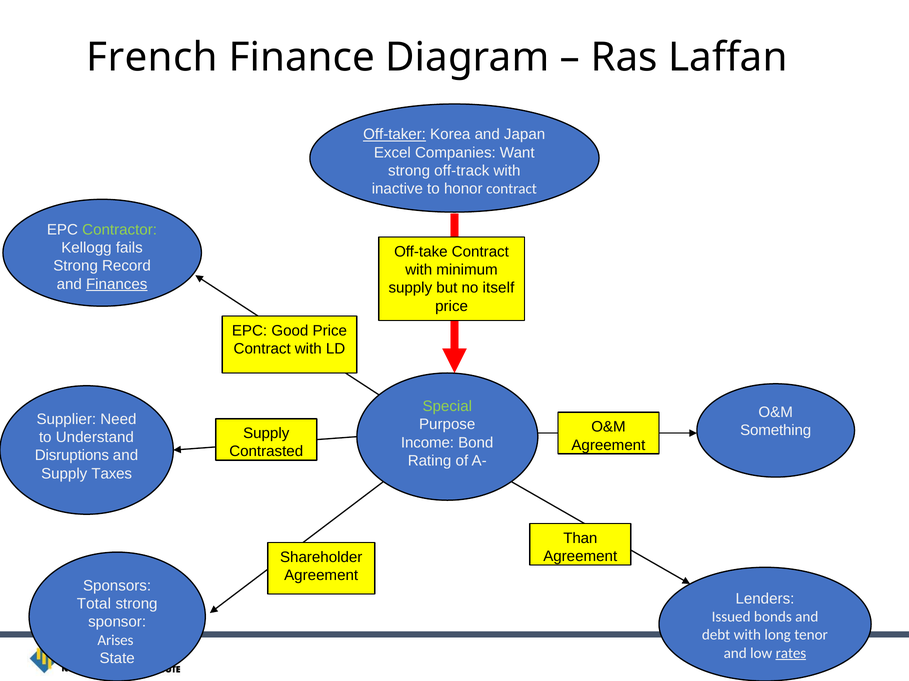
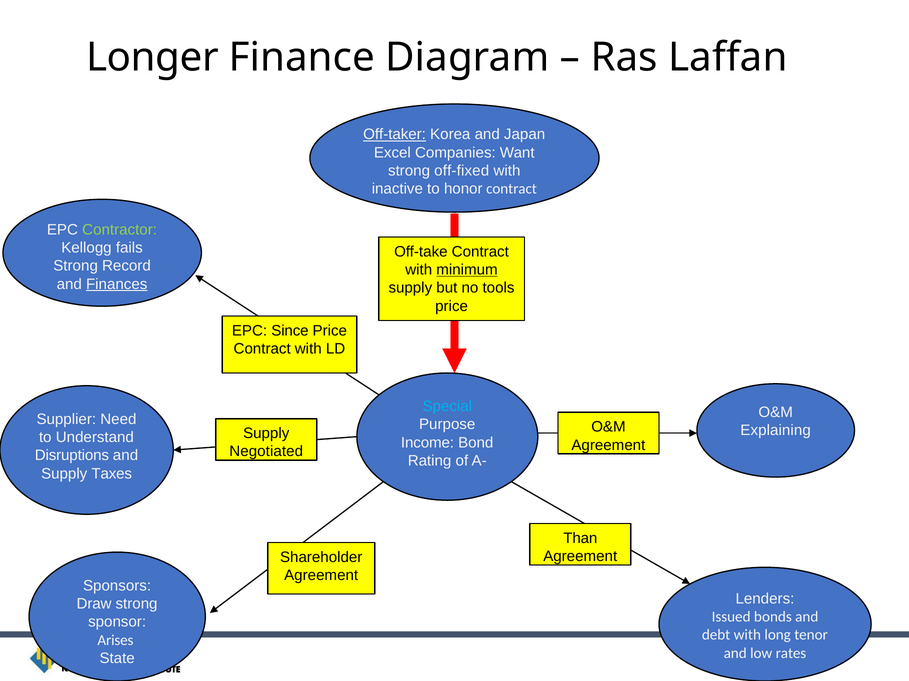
French: French -> Longer (153, 58)
off-track: off-track -> off-fixed (462, 171)
minimum underline: none -> present (467, 270)
itself: itself -> tools (499, 288)
Good: Good -> Since (290, 331)
Special colour: light green -> light blue (447, 407)
Something: Something -> Explaining (776, 431)
Contrasted: Contrasted -> Negotiated (266, 452)
Total: Total -> Draw (94, 604)
rates underline: present -> none (791, 654)
